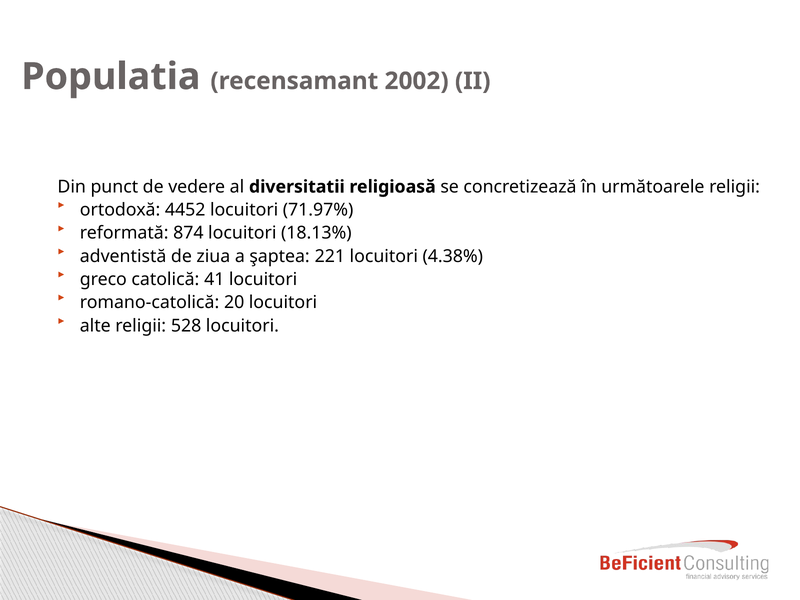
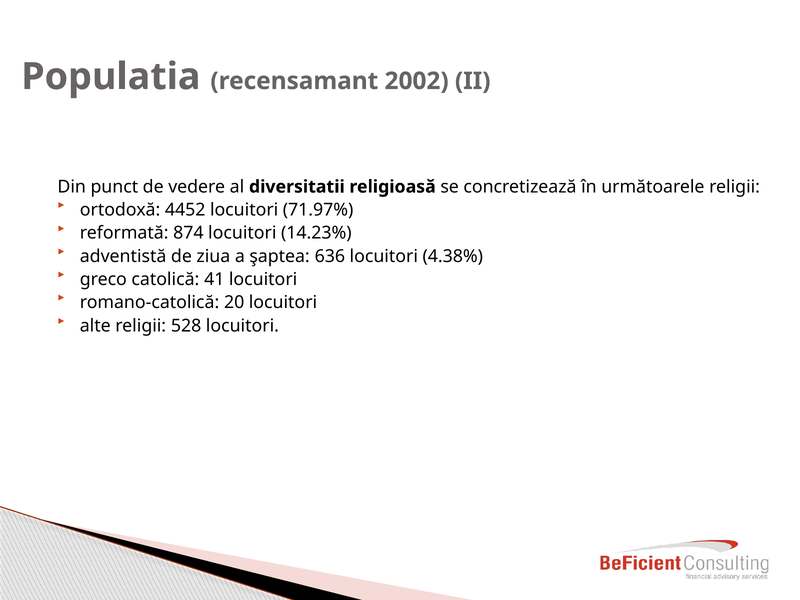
18.13%: 18.13% -> 14.23% (316, 233)
221: 221 -> 636 (330, 256)
